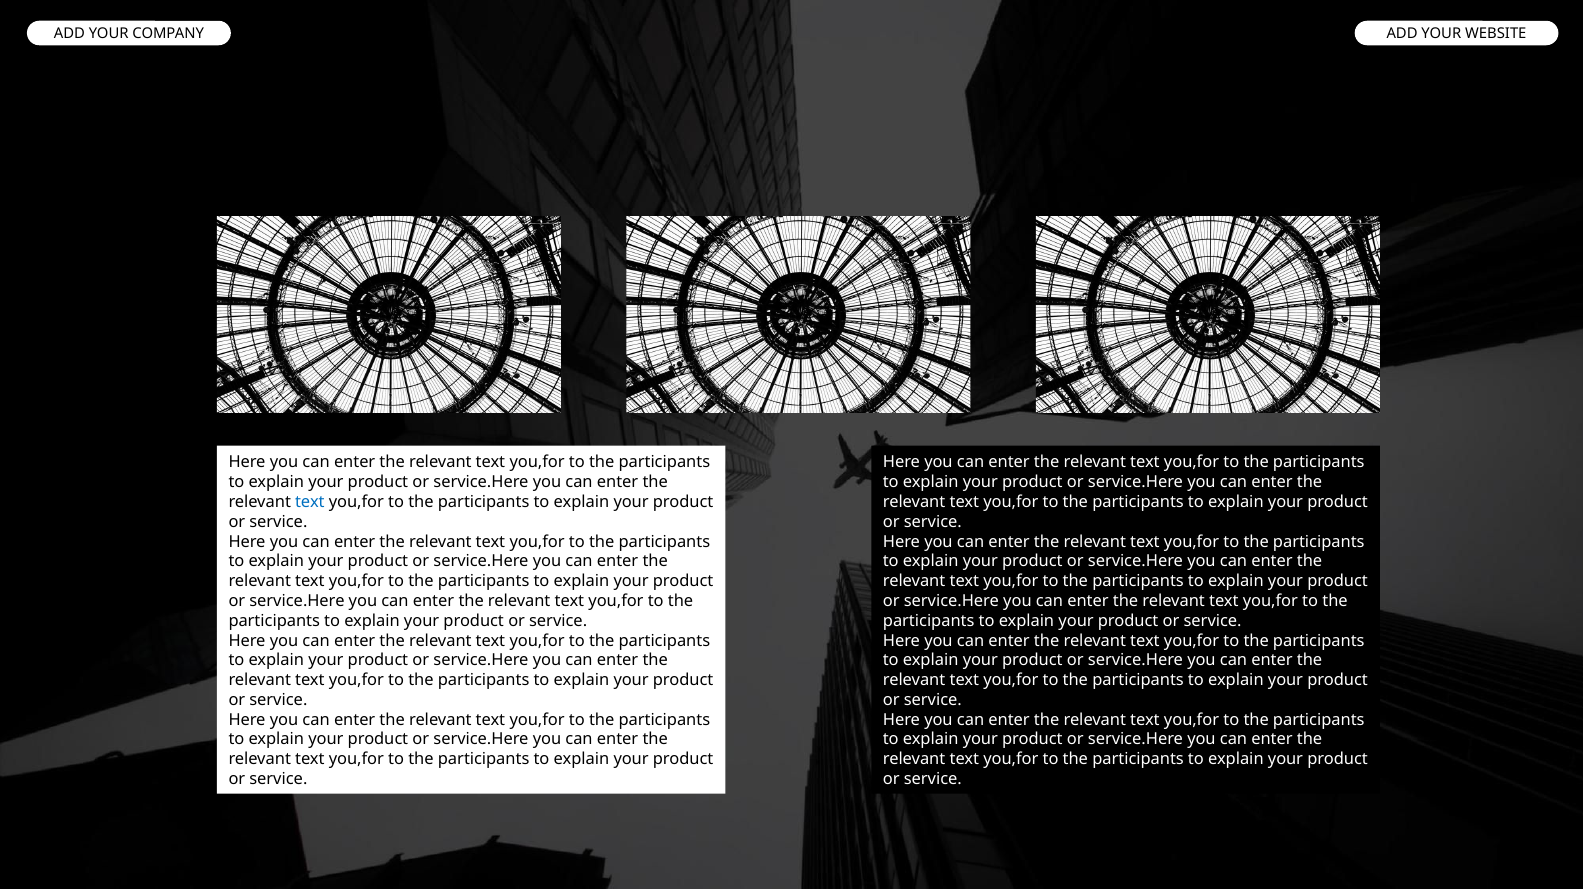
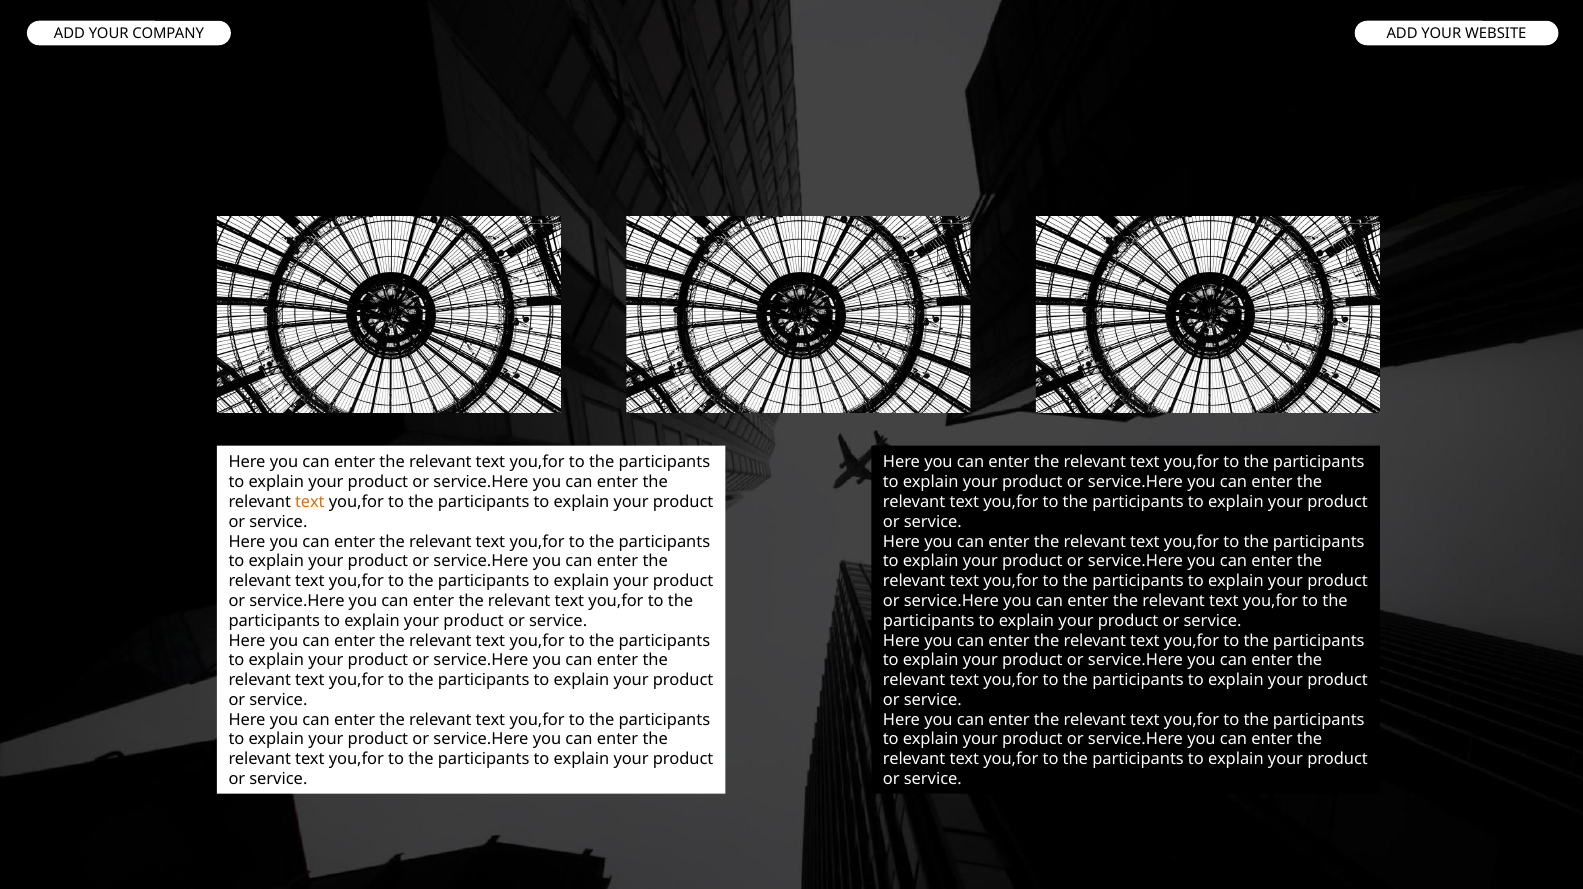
text colour: blue -> orange (310, 502)
